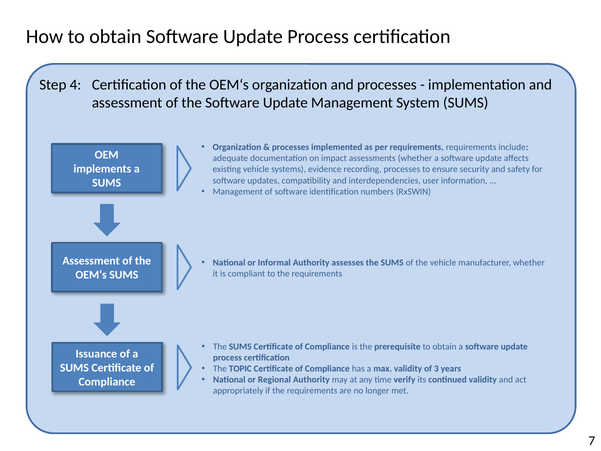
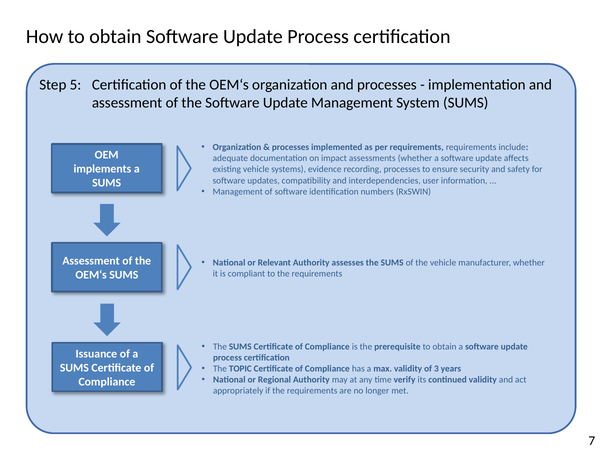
4: 4 -> 5 (76, 85)
Informal: Informal -> Relevant (274, 262)
